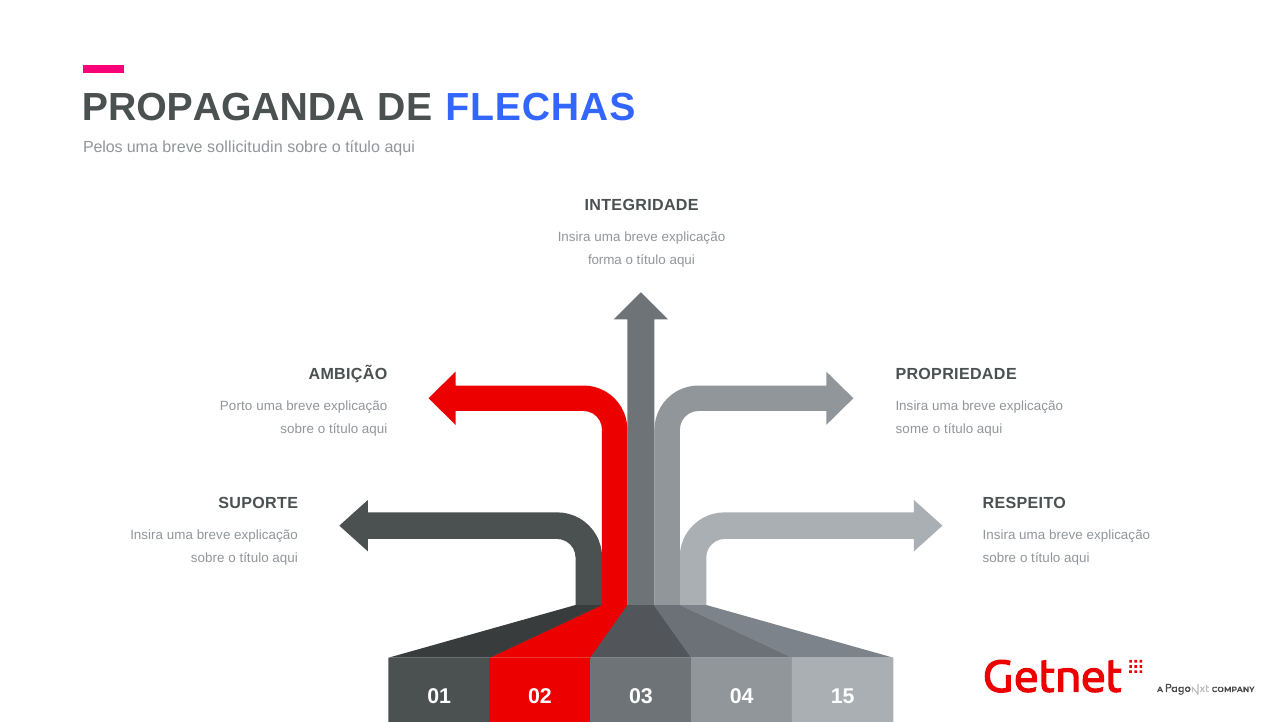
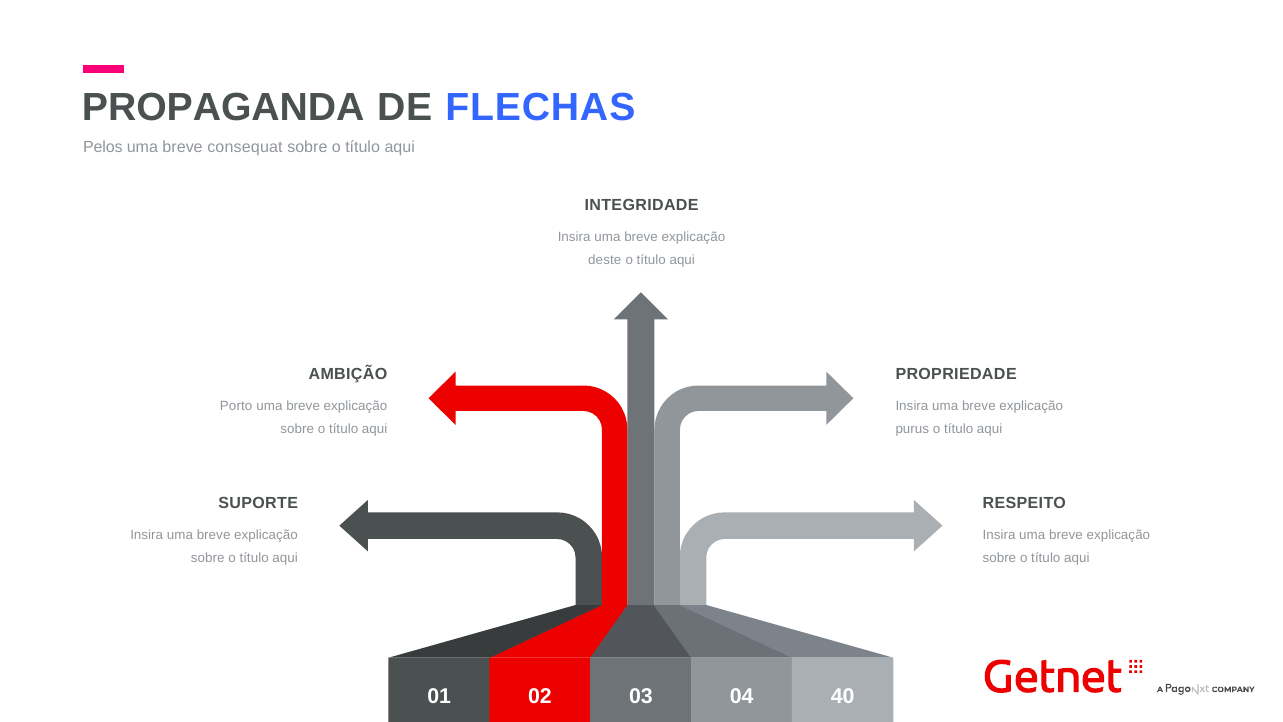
sollicitudin: sollicitudin -> consequat (245, 147)
forma: forma -> deste (605, 260)
some: some -> purus (912, 429)
15: 15 -> 40 (843, 696)
